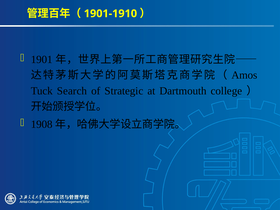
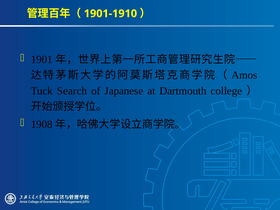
Strategic: Strategic -> Japanese (124, 91)
